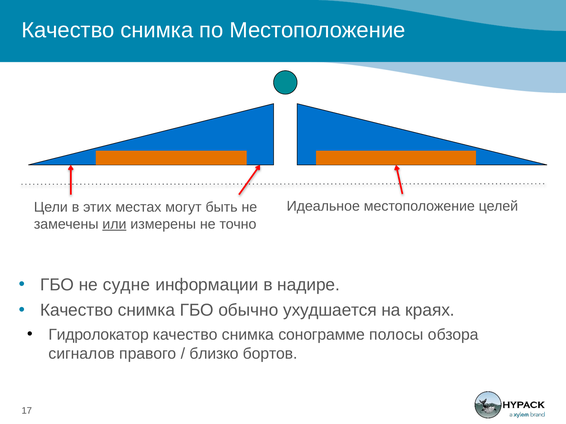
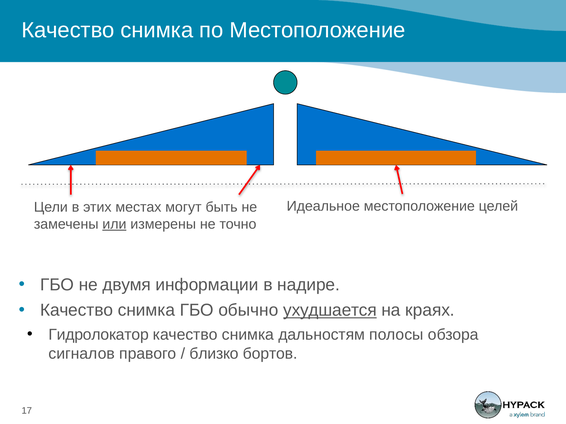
судне: судне -> двумя (127, 285)
ухудшается underline: none -> present (330, 311)
сонограмме: сонограмме -> дальностям (322, 335)
